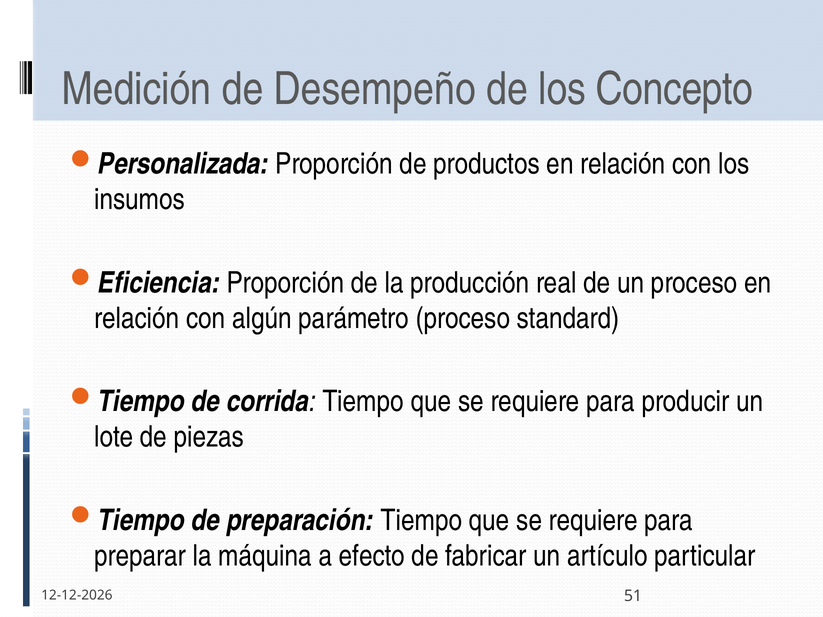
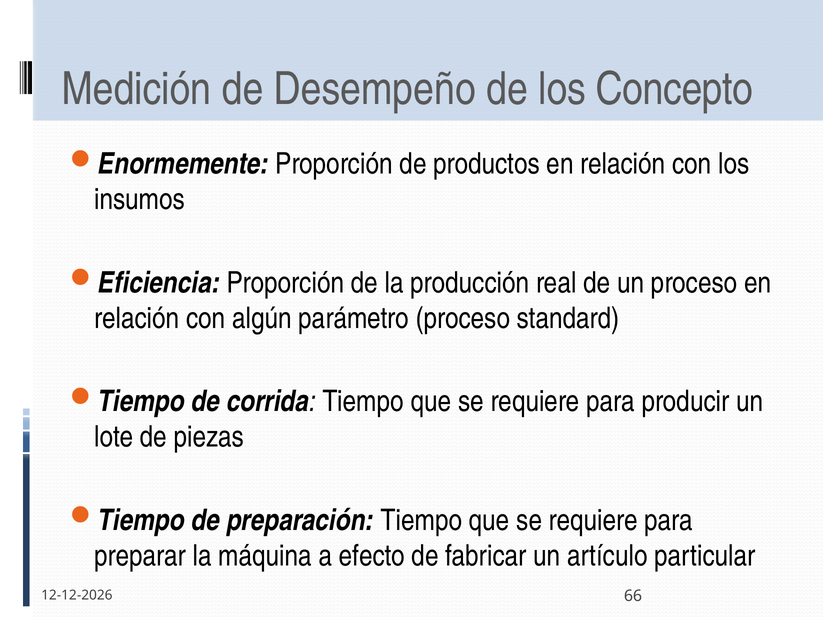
Personalizada: Personalizada -> Enormemente (183, 164)
51: 51 -> 66 (633, 596)
